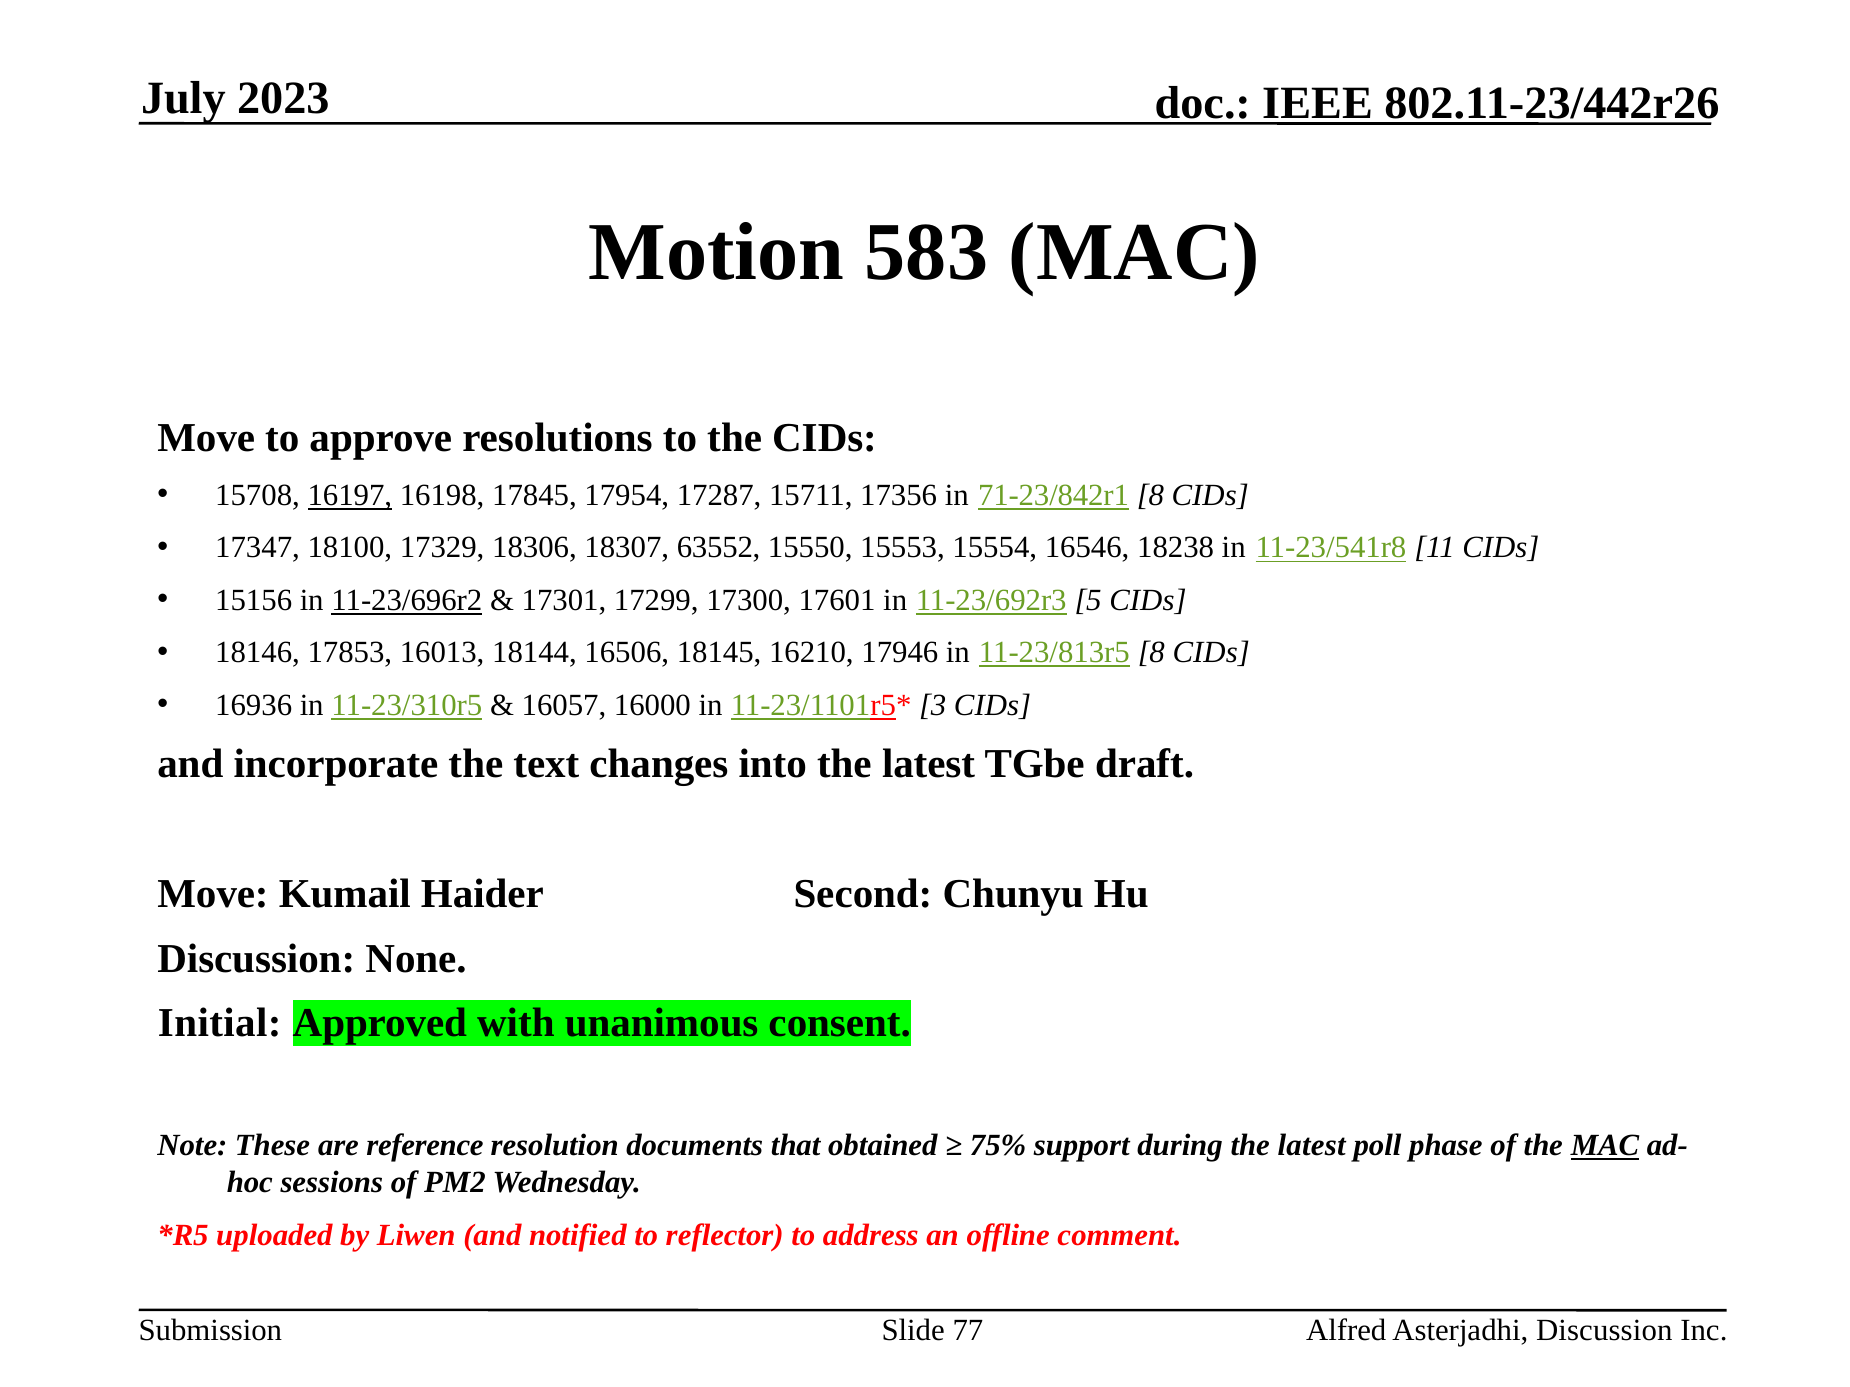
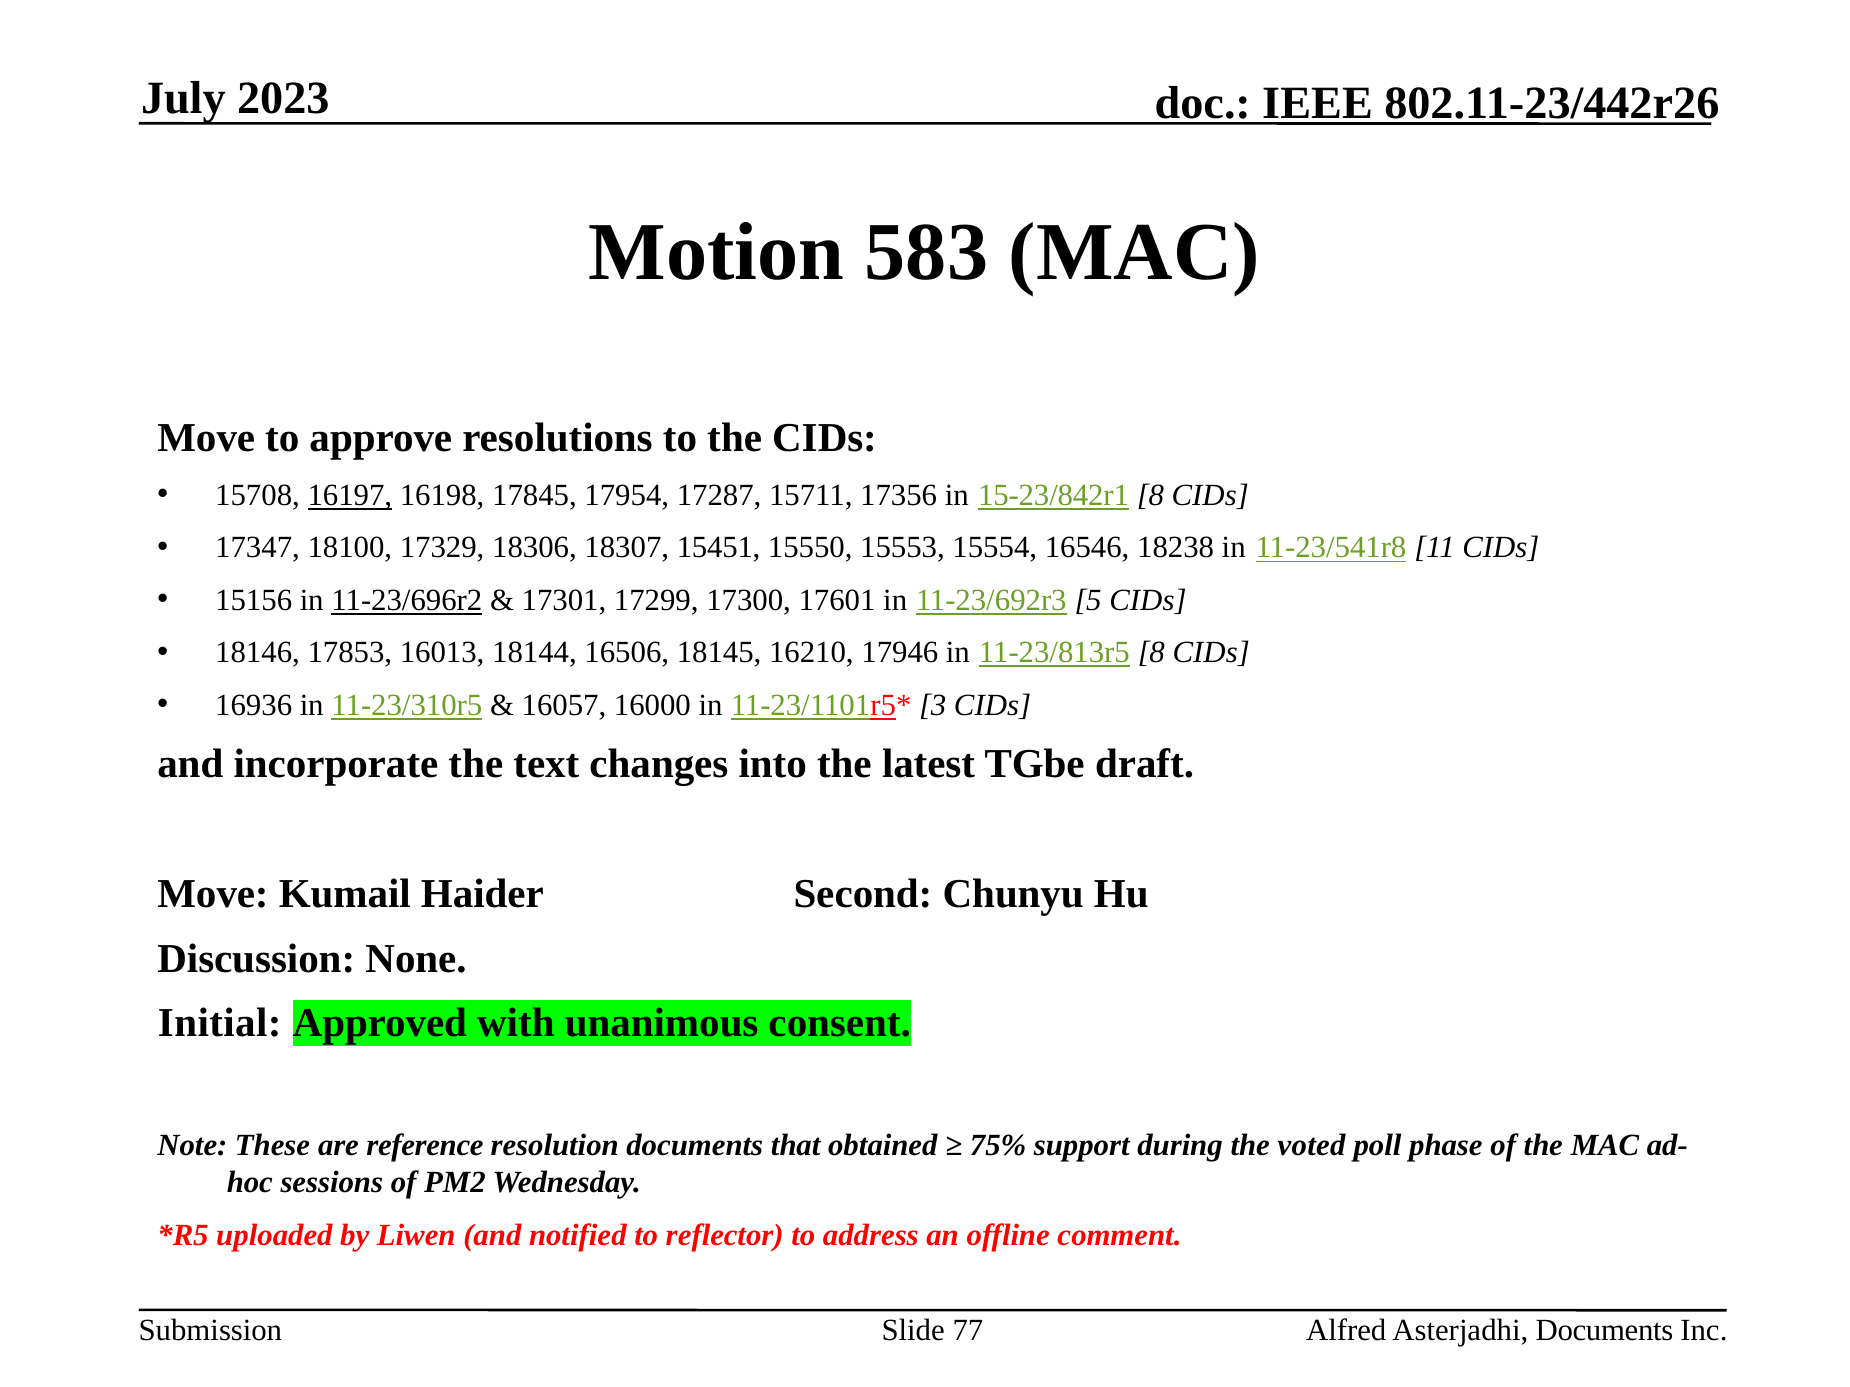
71-23/842r1: 71-23/842r1 -> 15-23/842r1 (1054, 496)
63552: 63552 -> 15451 (719, 548)
during the latest: latest -> voted (1312, 1146)
MAC underline: present -> none (1605, 1146)
Asterjadhi Discussion: Discussion -> Documents (1604, 1331)
